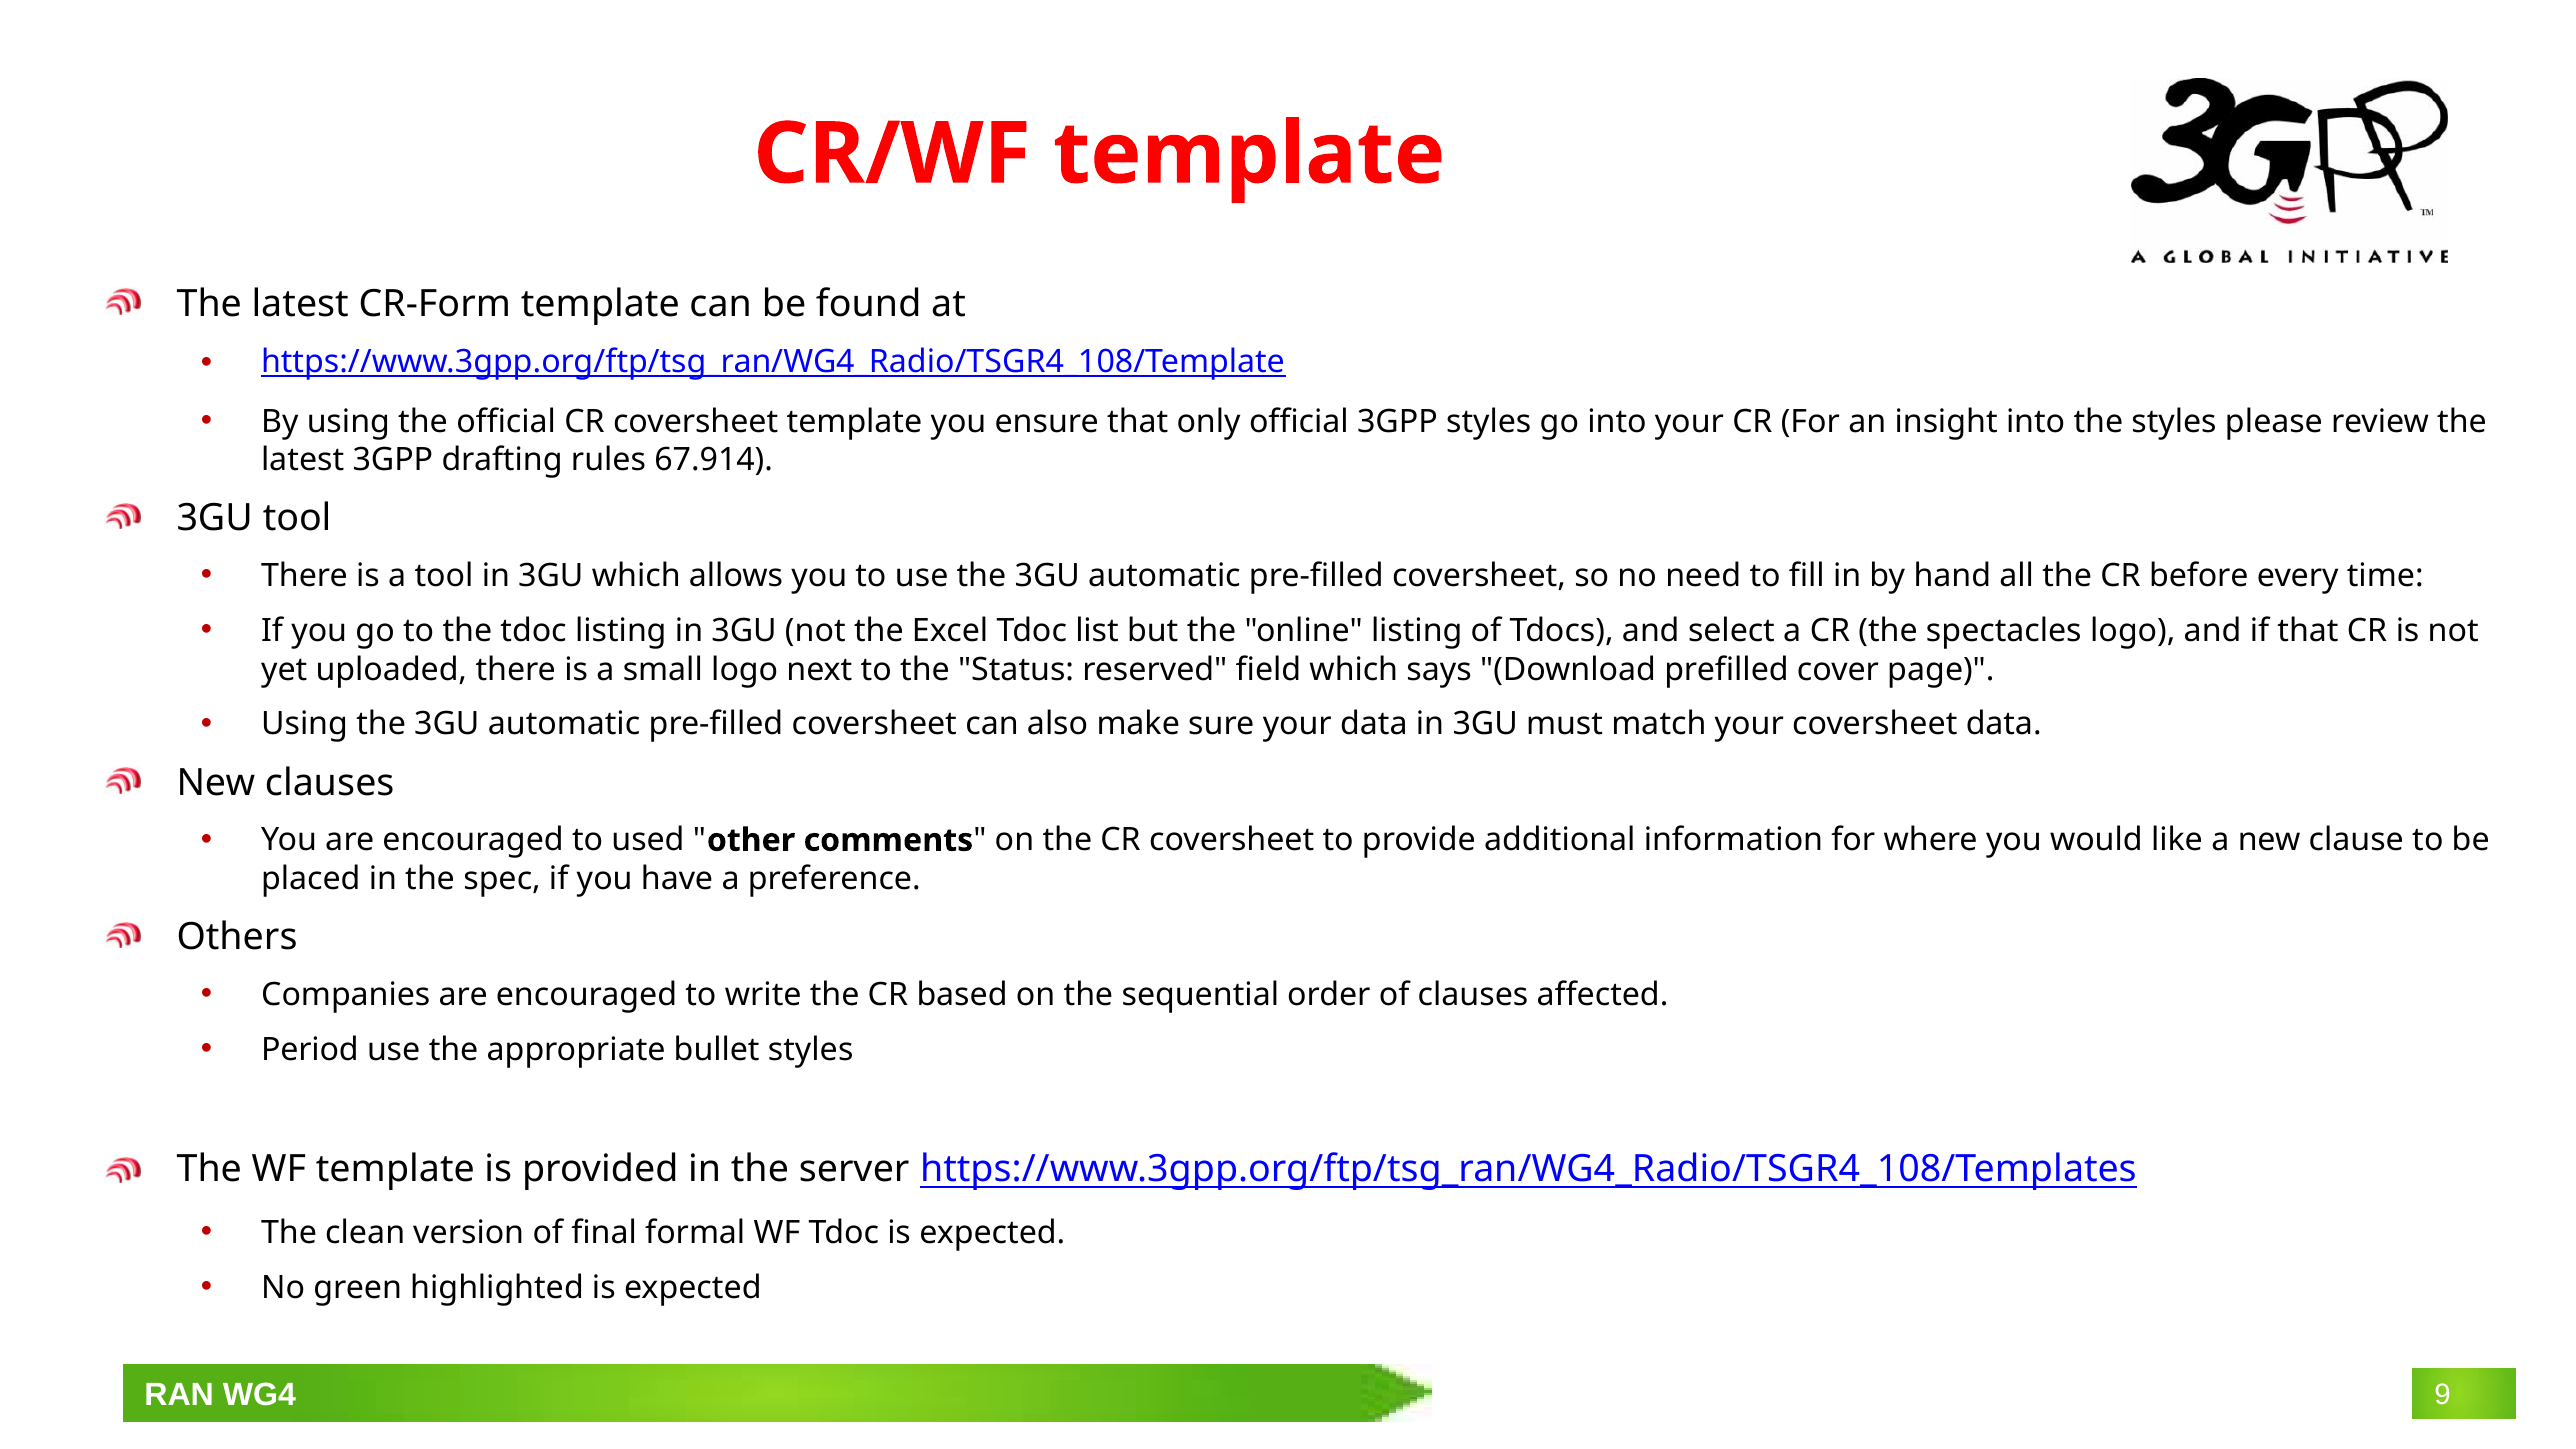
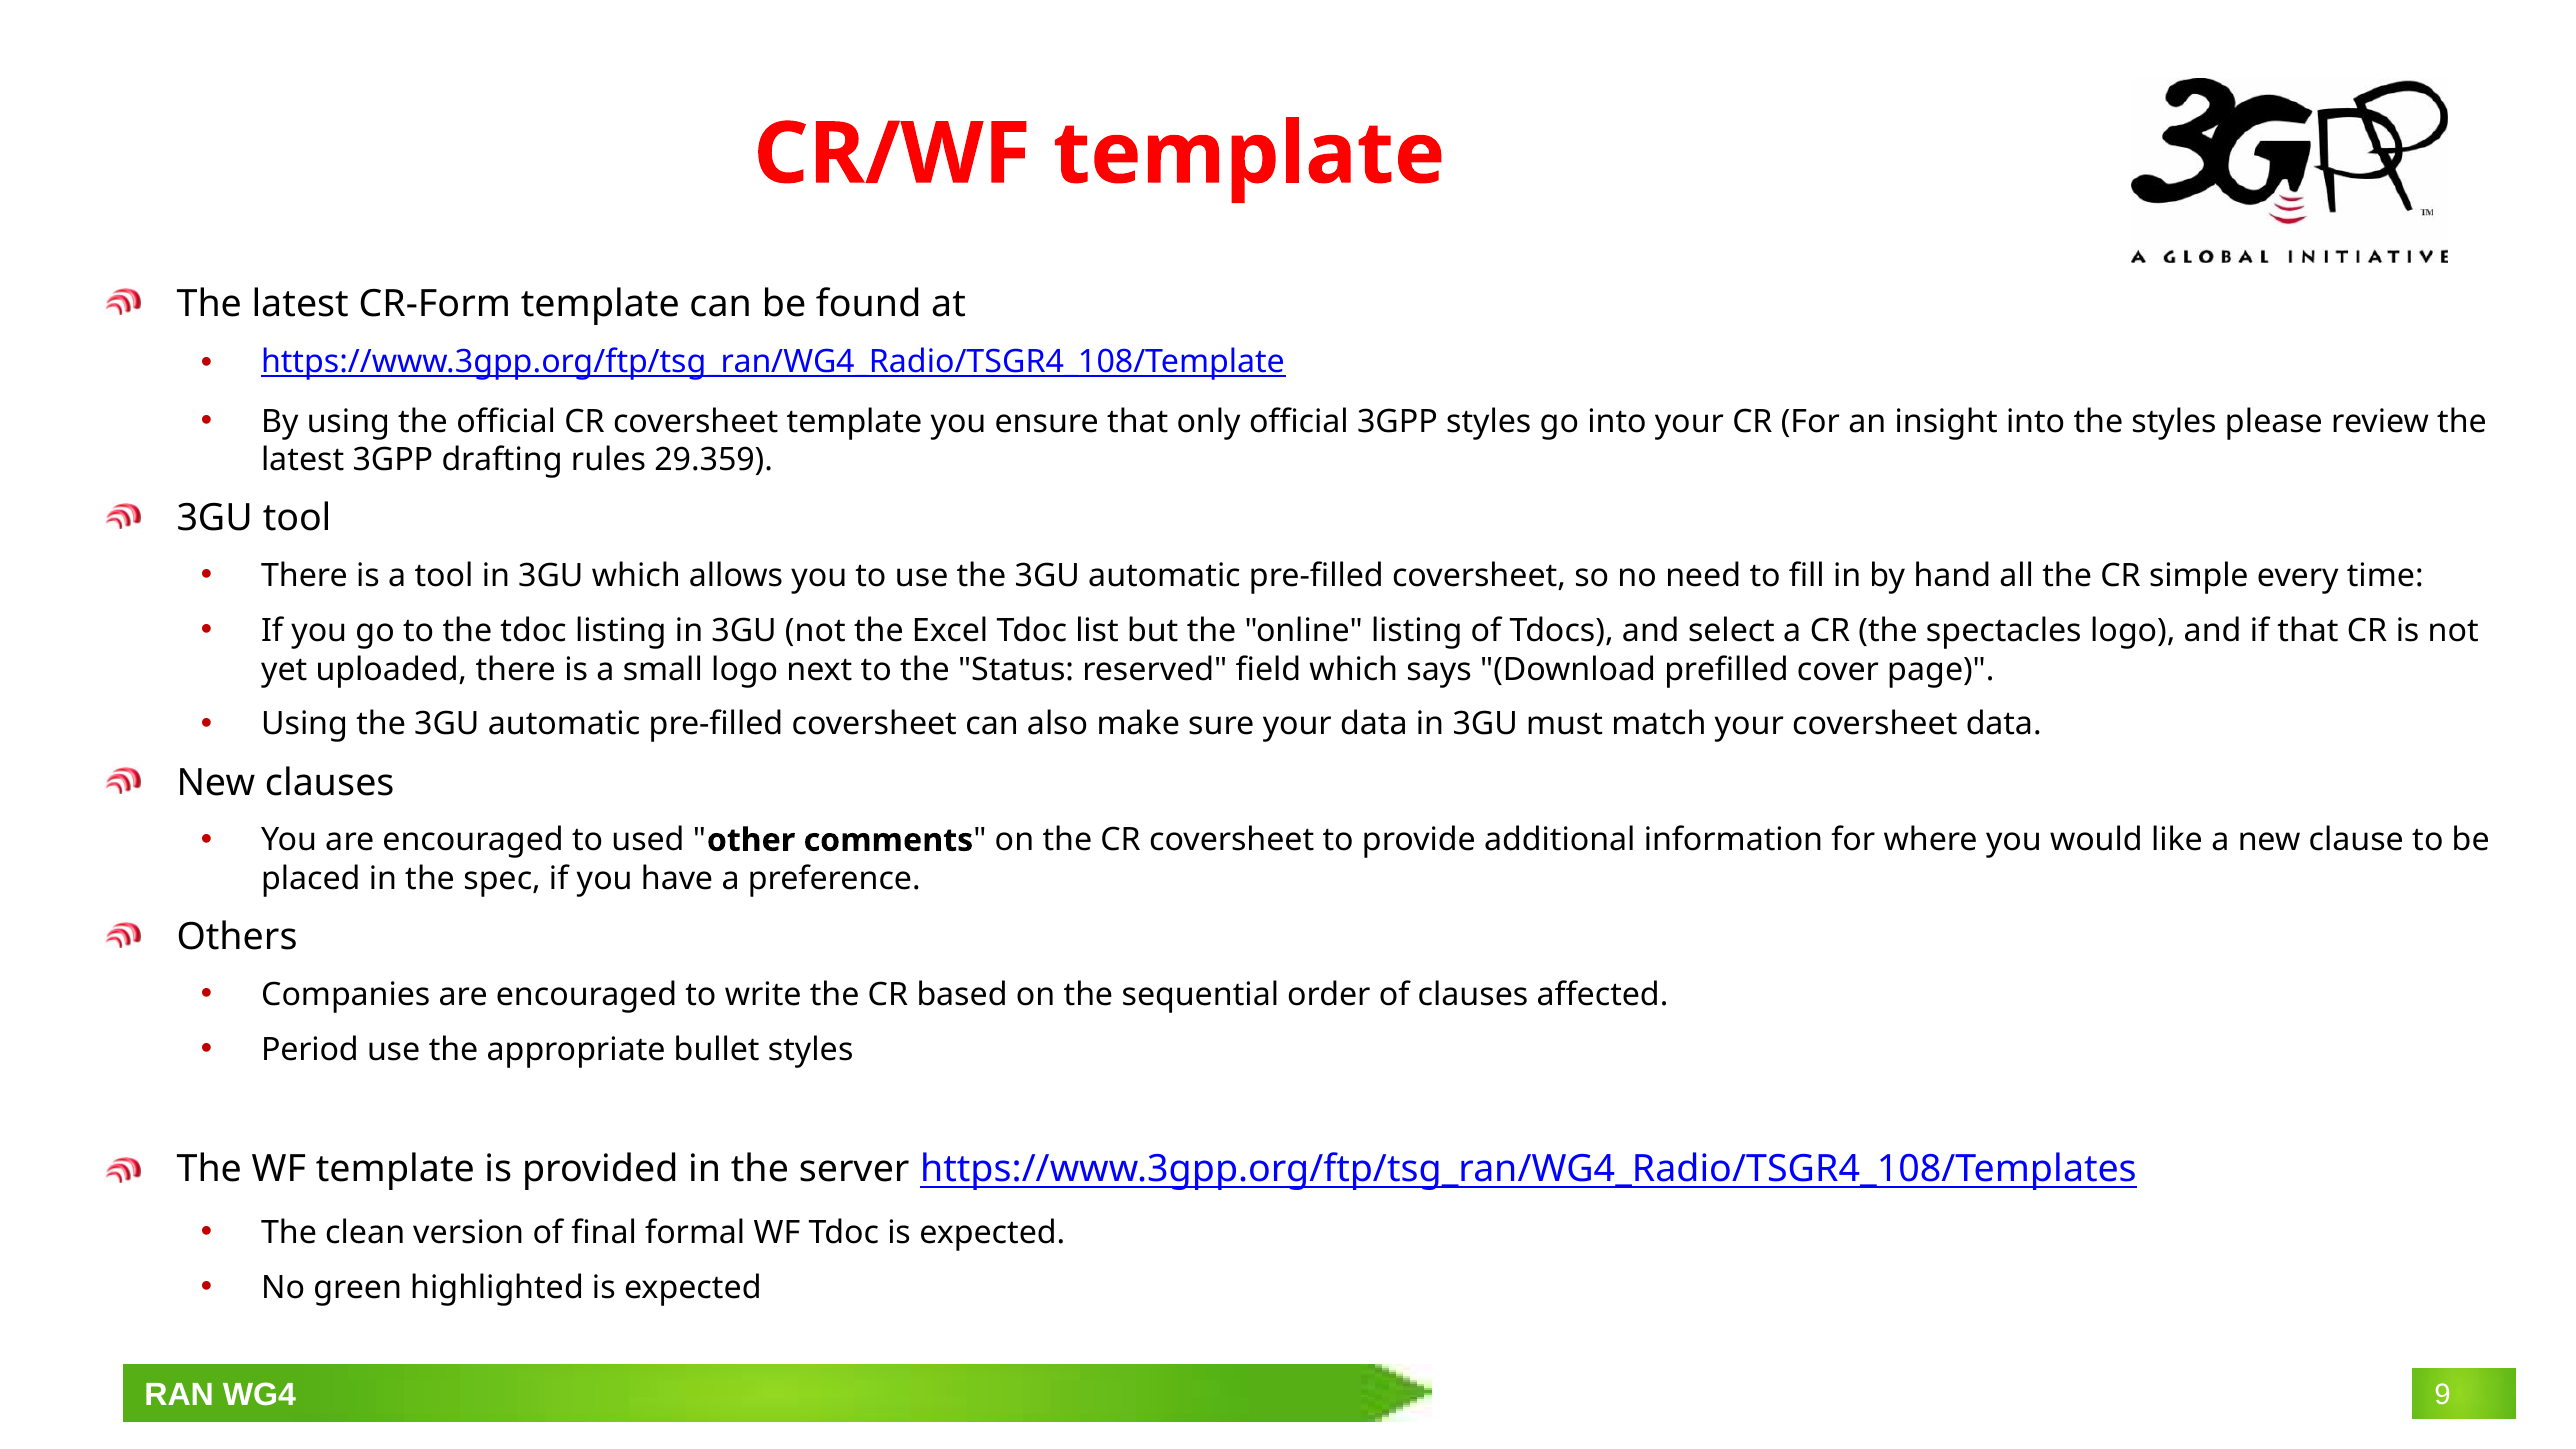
67.914: 67.914 -> 29.359 (714, 460)
before: before -> simple (2199, 576)
